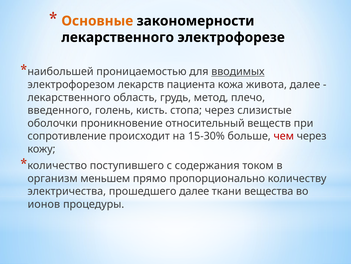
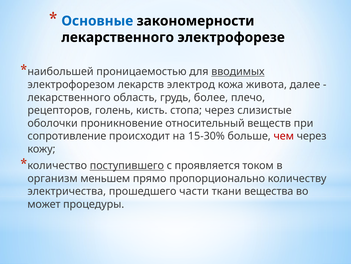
Основные colour: orange -> blue (97, 21)
пациента: пациента -> электрод (191, 84)
метод: метод -> более (211, 97)
введенного: введенного -> рецепторов (60, 110)
поступившего underline: none -> present (127, 165)
содержания: содержания -> проявляется (207, 165)
прошедшего далее: далее -> части (194, 191)
ионов: ионов -> может (44, 204)
